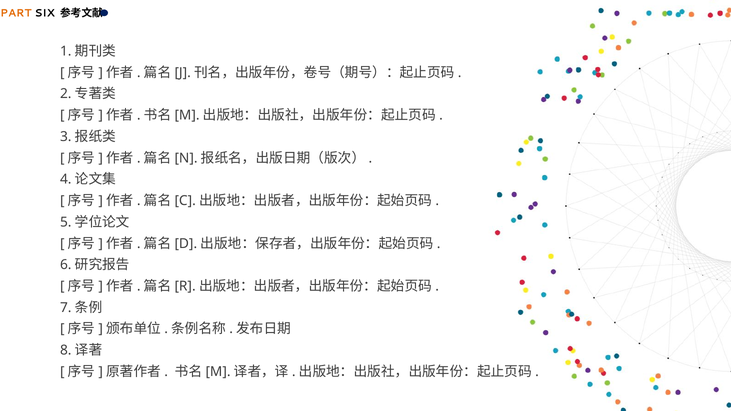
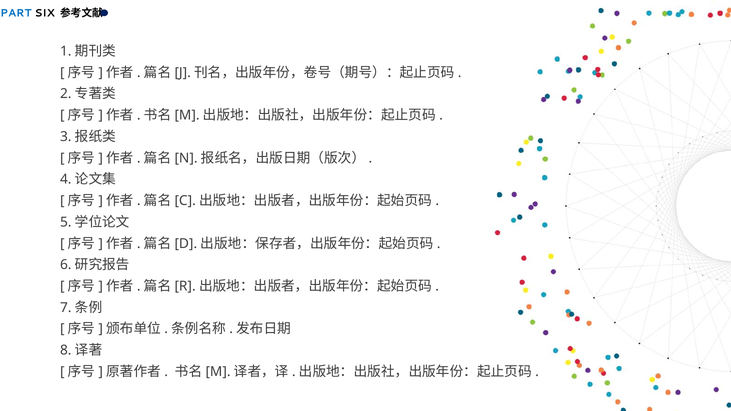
PART colour: orange -> blue (16, 13)
